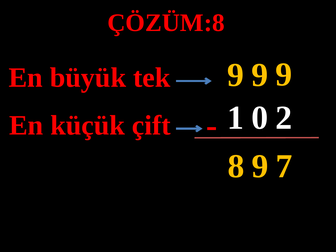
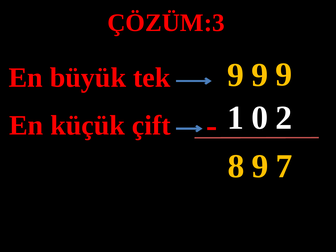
ÇÖZÜM:8: ÇÖZÜM:8 -> ÇÖZÜM:3 (166, 23)
